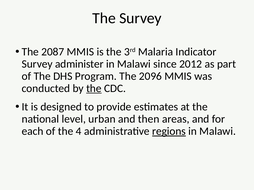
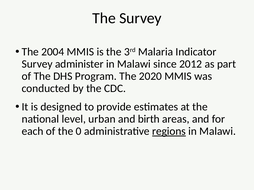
2087: 2087 -> 2004 (53, 52)
2096: 2096 -> 2020 (150, 76)
the underline: present -> none (94, 89)
then: then -> birth (149, 119)
4: 4 -> 0 (79, 131)
